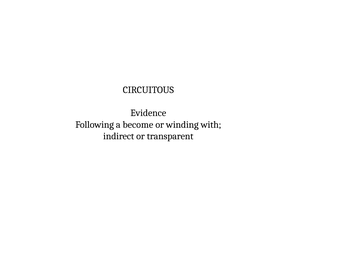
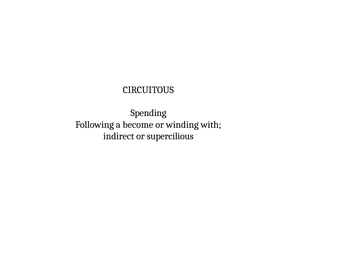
Evidence: Evidence -> Spending (148, 113)
transparent: transparent -> supercilious (170, 136)
